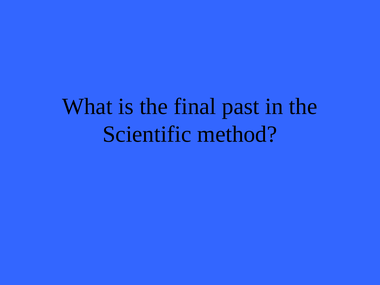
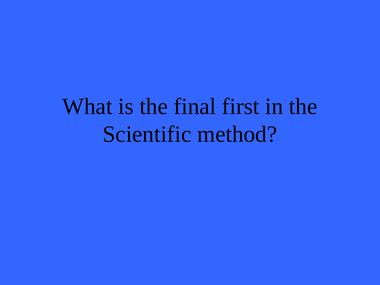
past: past -> first (241, 106)
